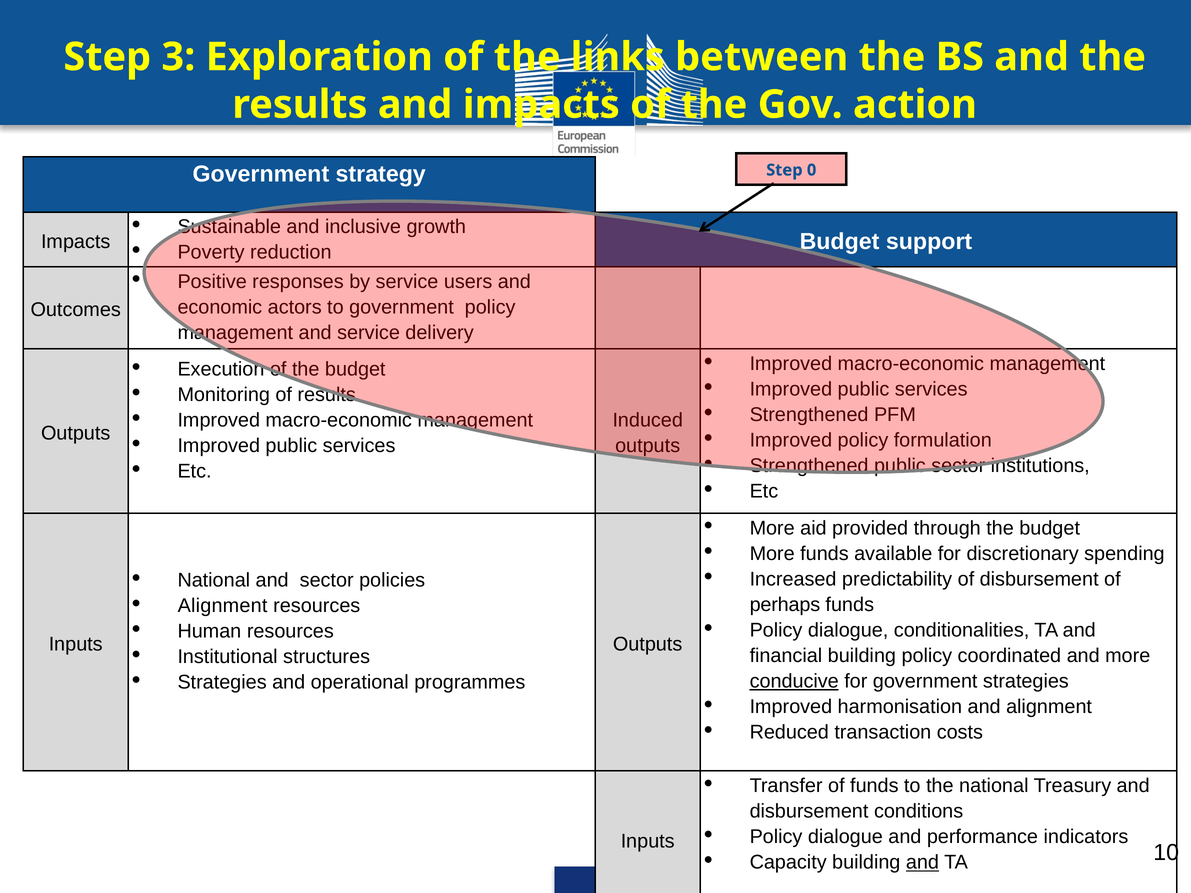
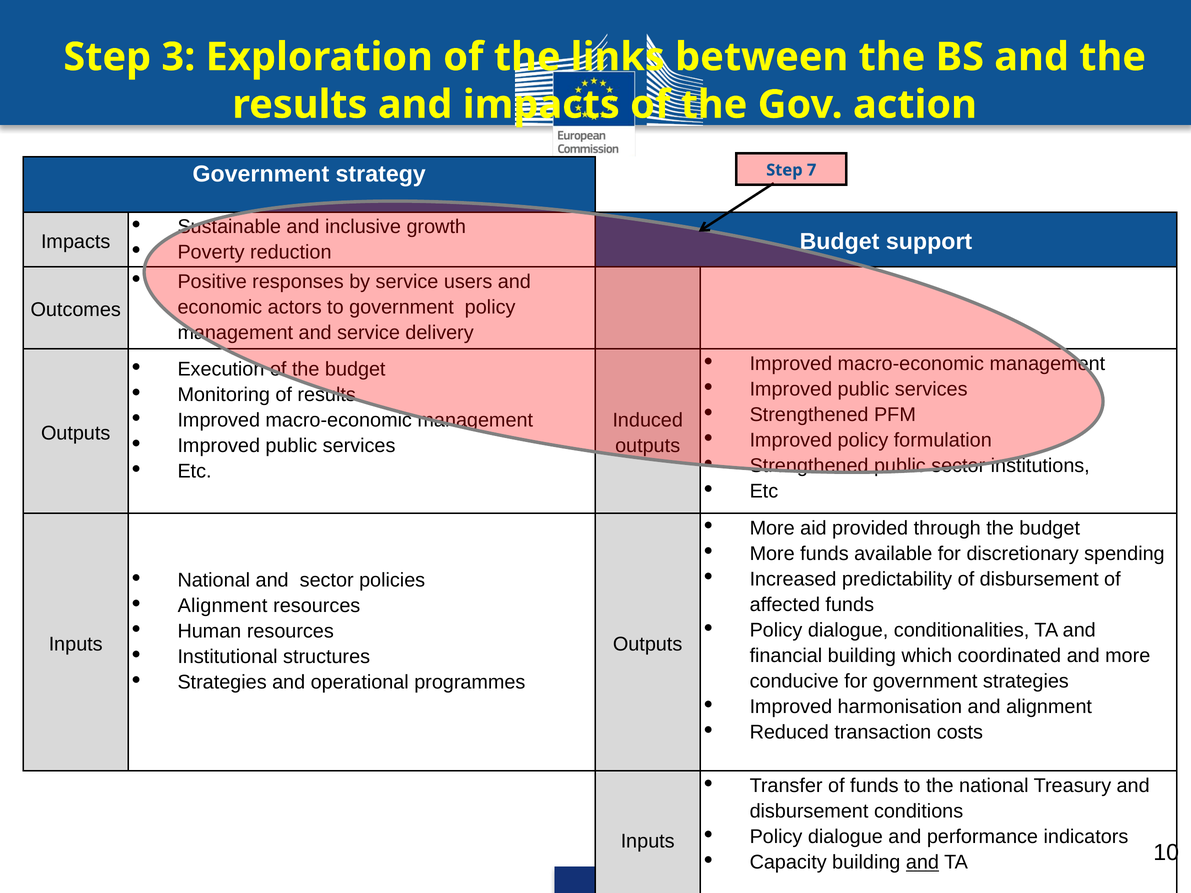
0: 0 -> 7 (812, 170)
perhaps: perhaps -> affected (785, 605)
building policy: policy -> which (927, 656)
conducive underline: present -> none (794, 681)
